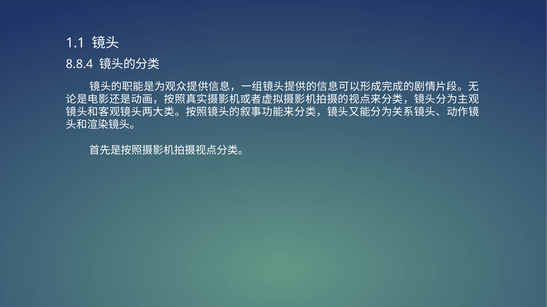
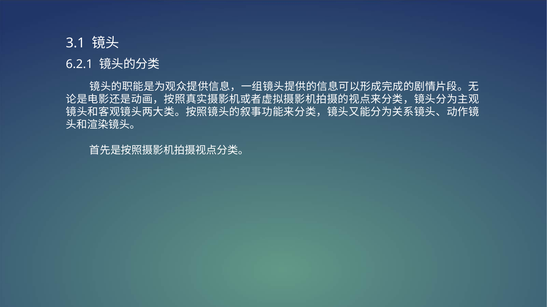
1.1: 1.1 -> 3.1 (75, 43)
8.8.4: 8.8.4 -> 6.2.1 (79, 64)
